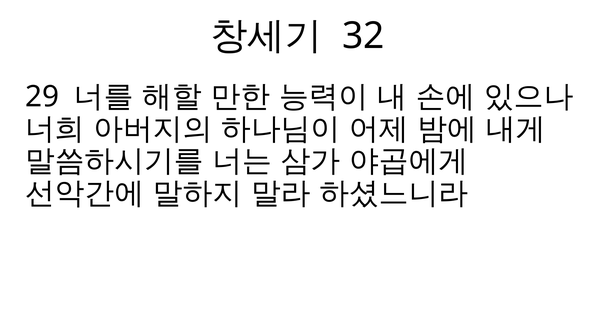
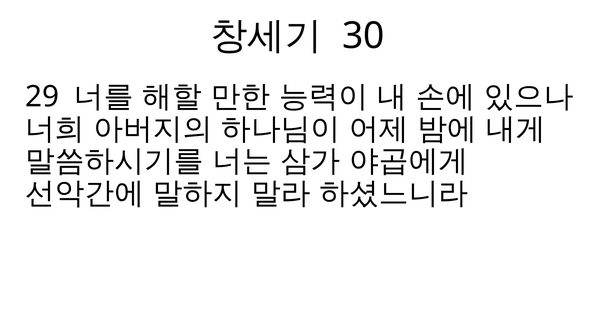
32: 32 -> 30 (363, 36)
